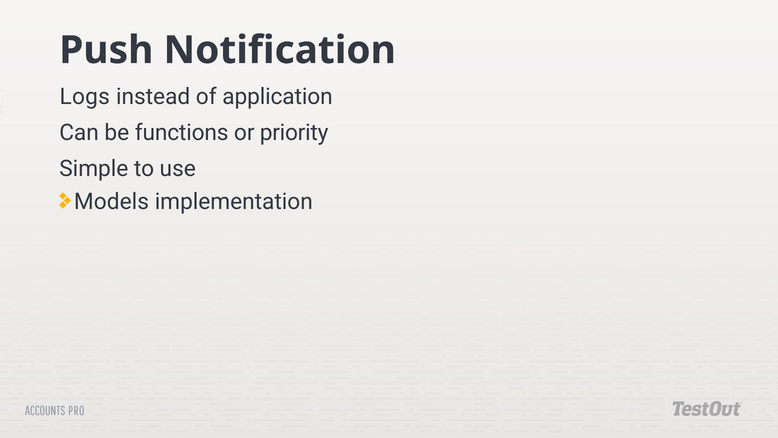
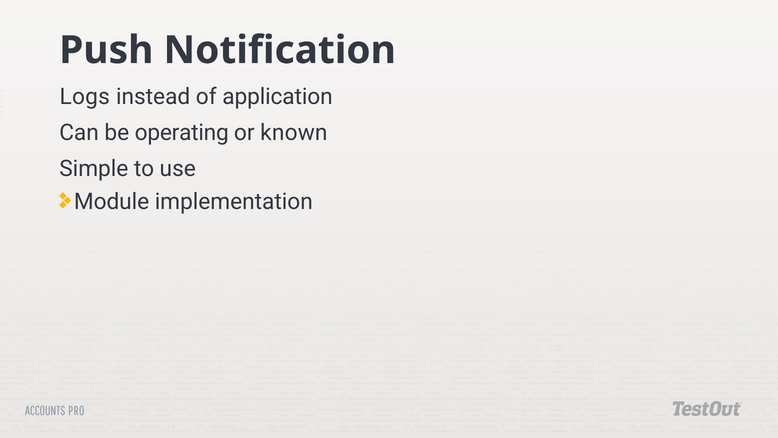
functions: functions -> operating (182, 133)
priority: priority -> known (294, 133)
Models: Models -> Module (112, 201)
